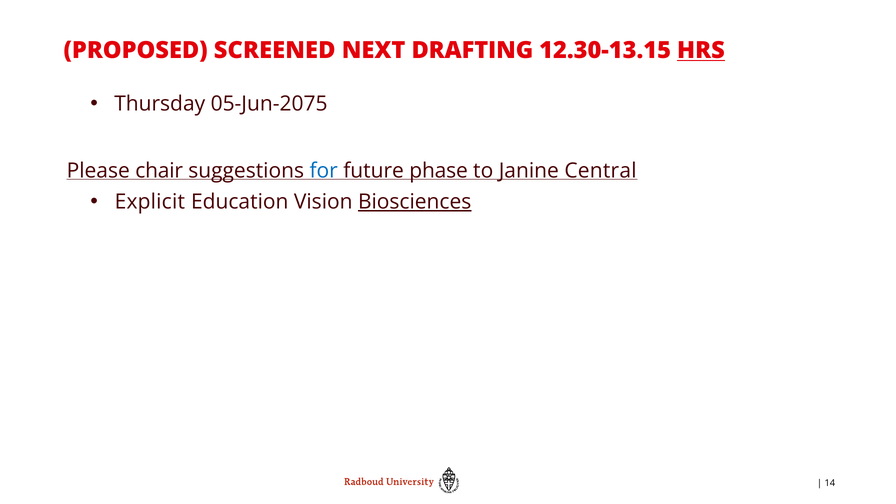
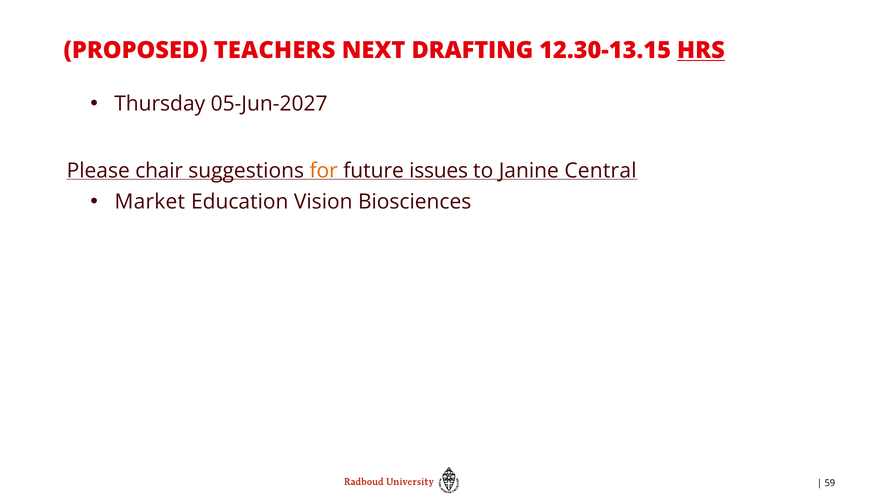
SCREENED: SCREENED -> TEACHERS (275, 50)
05-Jun-2075: 05-Jun-2075 -> 05-Jun-2027 (269, 104)
for colour: blue -> orange (324, 171)
phase: phase -> issues (439, 171)
Explicit: Explicit -> Market (150, 202)
Biosciences underline: present -> none (415, 202)
14: 14 -> 59 (830, 483)
